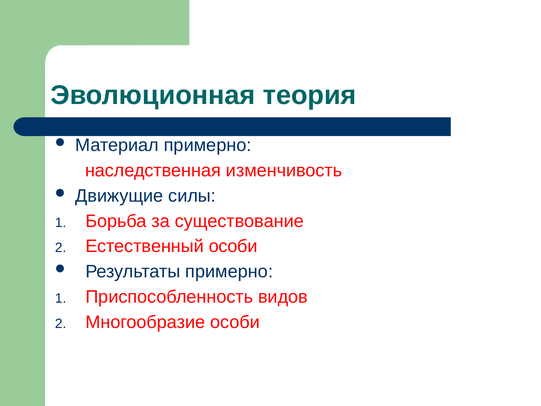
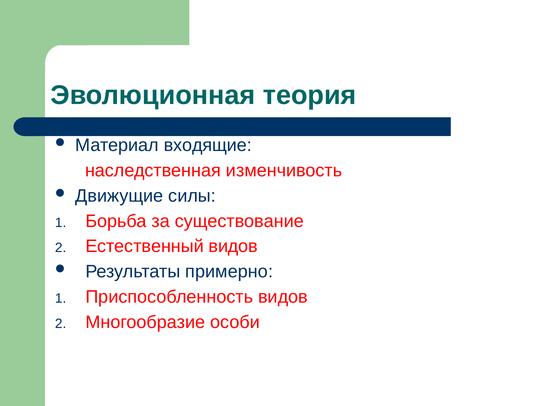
Материал примерно: примерно -> входящие (208, 145)
Естественный особи: особи -> видов (233, 246)
